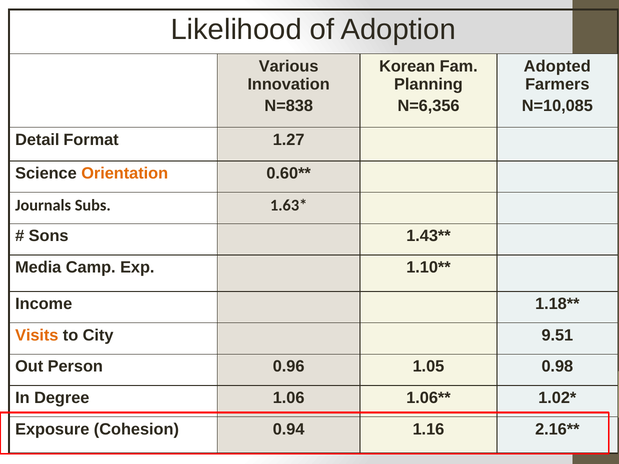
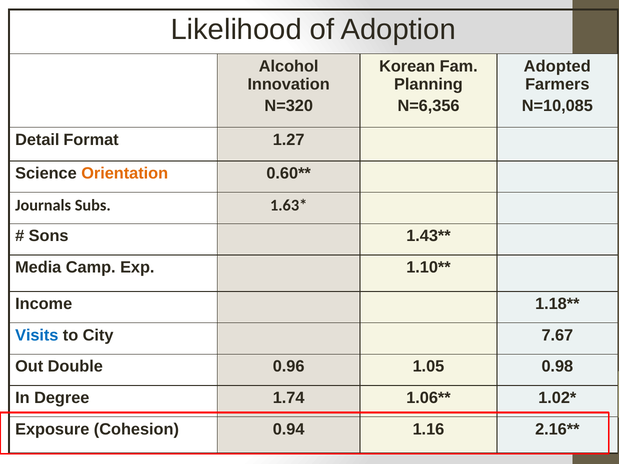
Various: Various -> Alcohol (289, 66)
N=838: N=838 -> N=320 (289, 106)
Visits colour: orange -> blue (37, 335)
9.51: 9.51 -> 7.67 (557, 335)
Person: Person -> Double (75, 367)
1.06: 1.06 -> 1.74 (289, 398)
